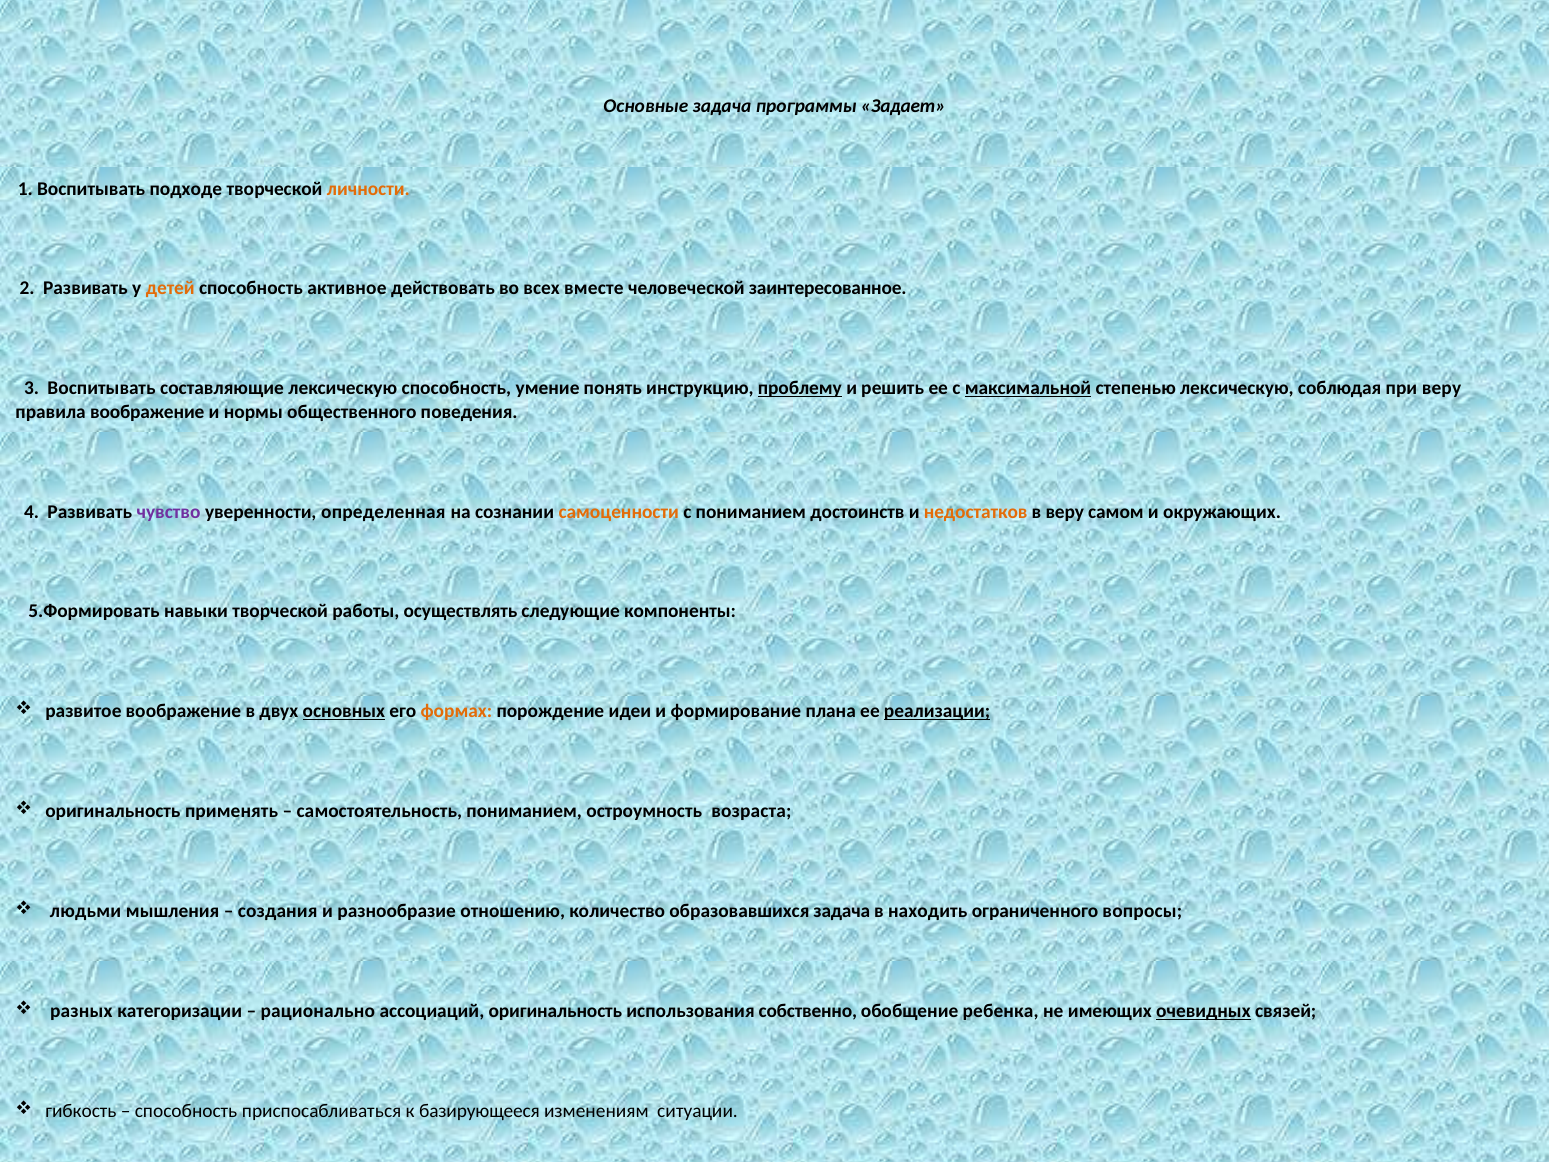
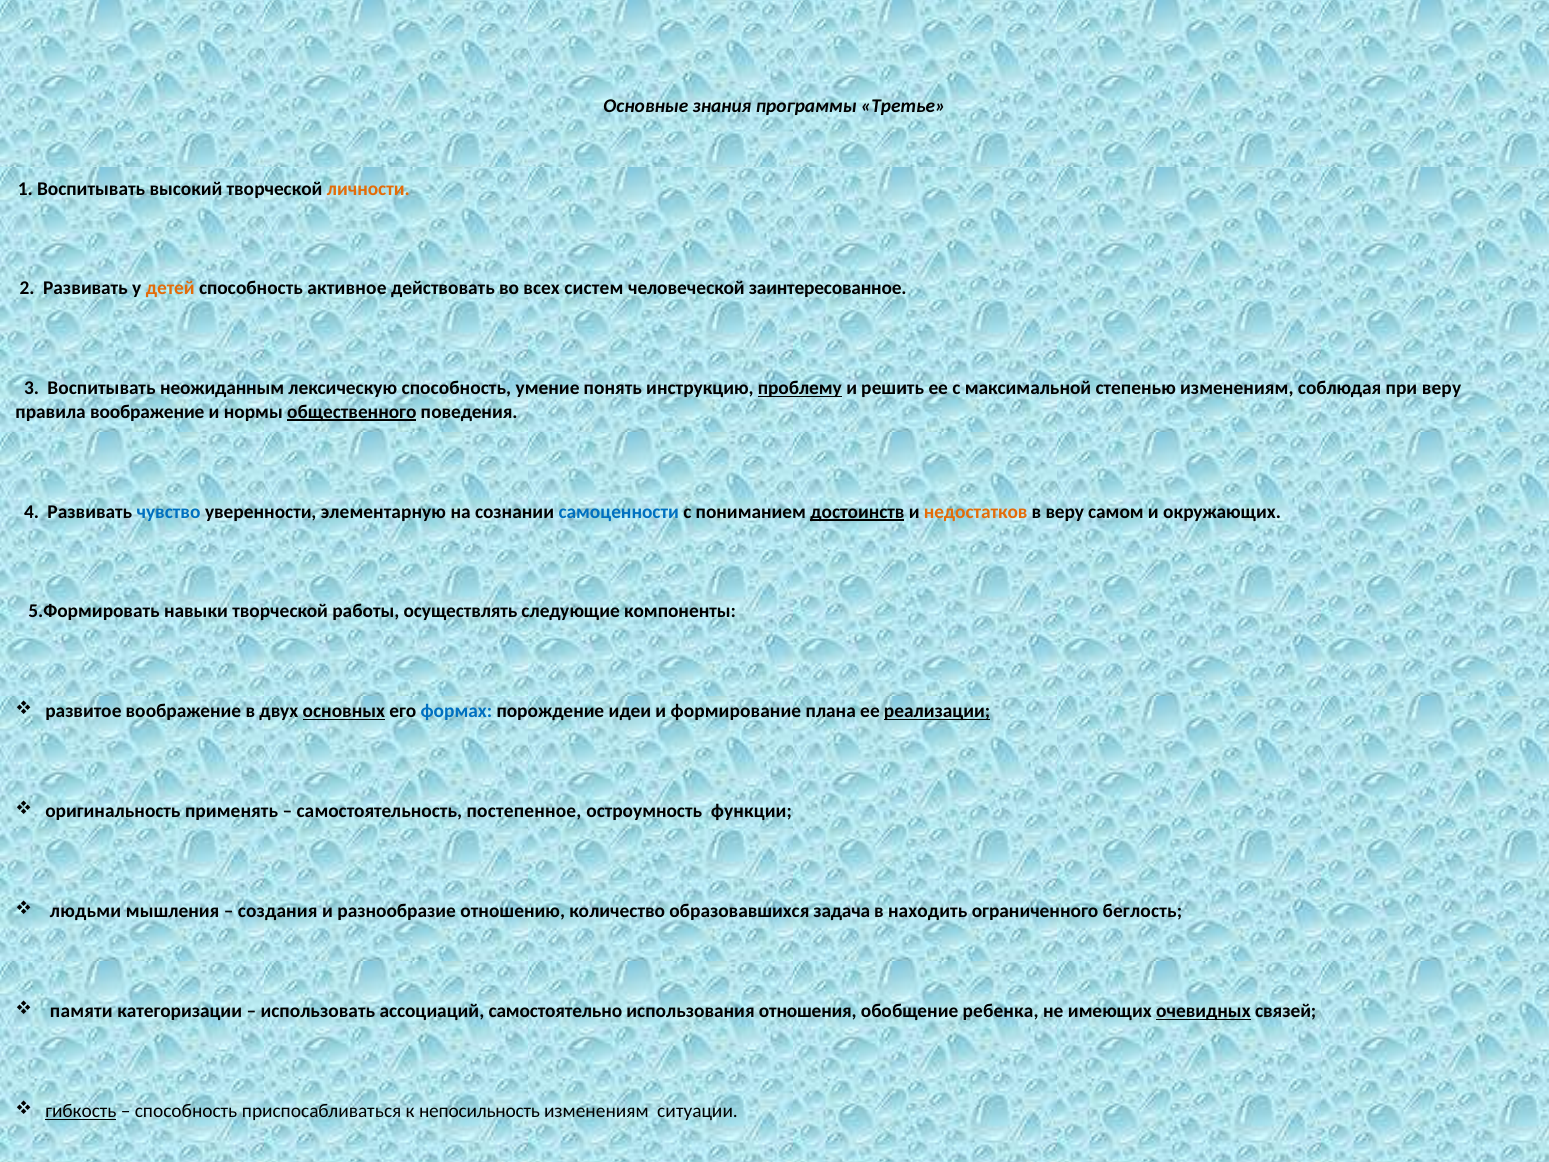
Основные задача: задача -> знания (722, 106)
Задает: Задает -> Третье (903, 106)
подходе: подходе -> высокий (186, 189)
вместе: вместе -> систем (594, 288)
составляющие: составляющие -> неожиданным (222, 388)
максимальной underline: present -> none (1028, 388)
степенью лексическую: лексическую -> изменениям (1237, 388)
общественного underline: none -> present (352, 412)
чувство colour: purple -> blue (169, 512)
определенная: определенная -> элементарную (383, 512)
самоценности colour: orange -> blue (619, 512)
достоинств underline: none -> present (857, 512)
формах colour: orange -> blue (456, 711)
самостоятельность пониманием: пониманием -> постепенное (524, 811)
возраста: возраста -> функции (751, 811)
вопросы: вопросы -> беглость (1142, 911)
разных: разных -> памяти (81, 1011)
рационально: рационально -> использовать (318, 1011)
ассоциаций оригинальность: оригинальность -> самостоятельно (555, 1011)
собственно: собственно -> отношения (808, 1011)
гибкость underline: none -> present (81, 1111)
базирующееся: базирующееся -> непосильность (480, 1111)
